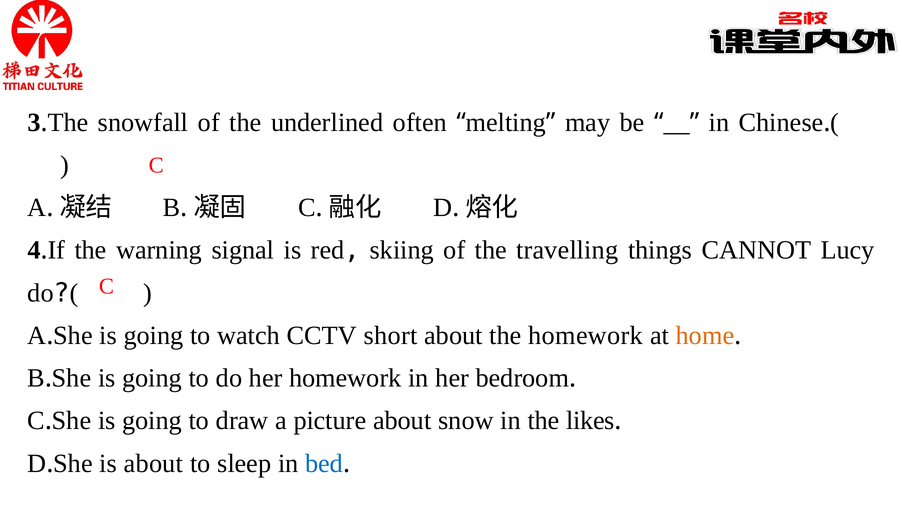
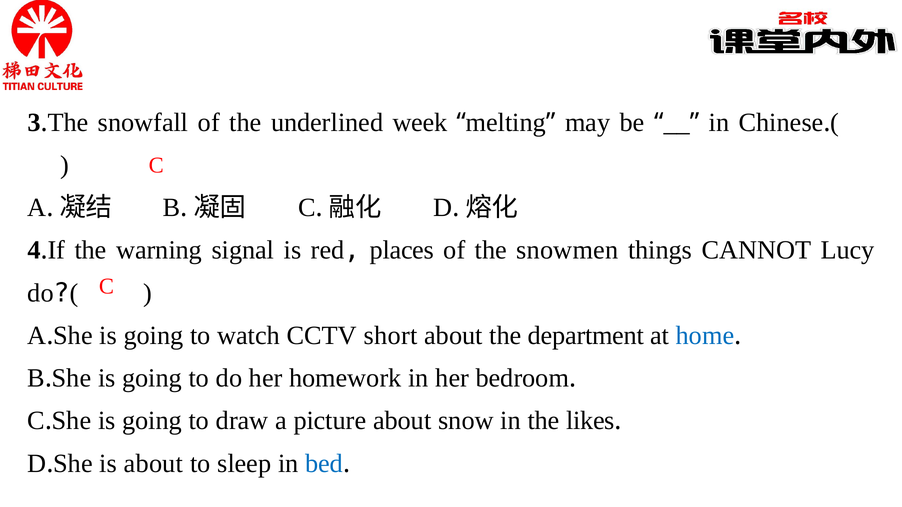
often: often -> week (420, 123)
skiing: skiing -> places (402, 250)
travelling: travelling -> snowmen (567, 250)
the homework: homework -> department (586, 336)
home colour: orange -> blue (705, 336)
